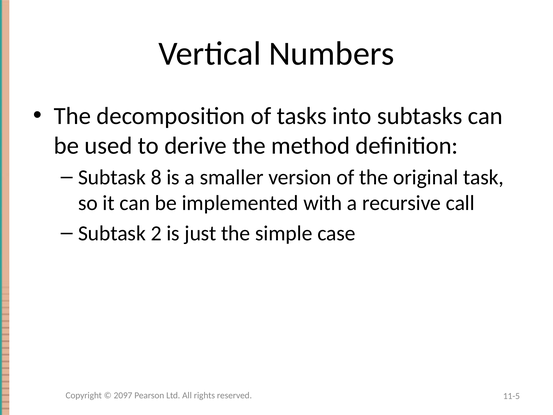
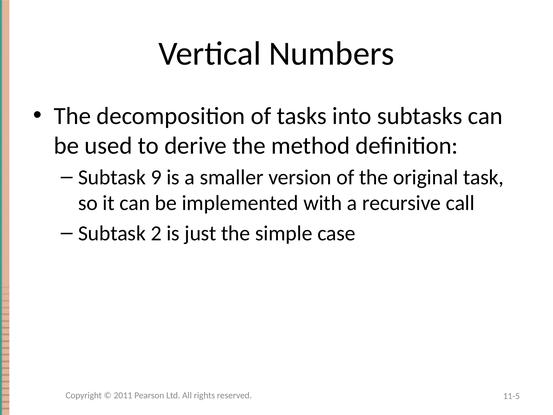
8: 8 -> 9 (156, 177)
2097: 2097 -> 2011 (123, 395)
